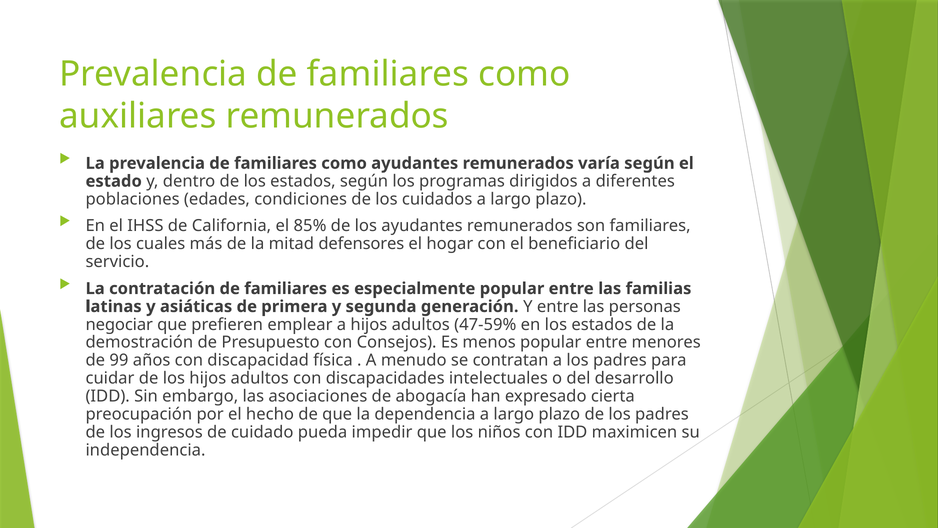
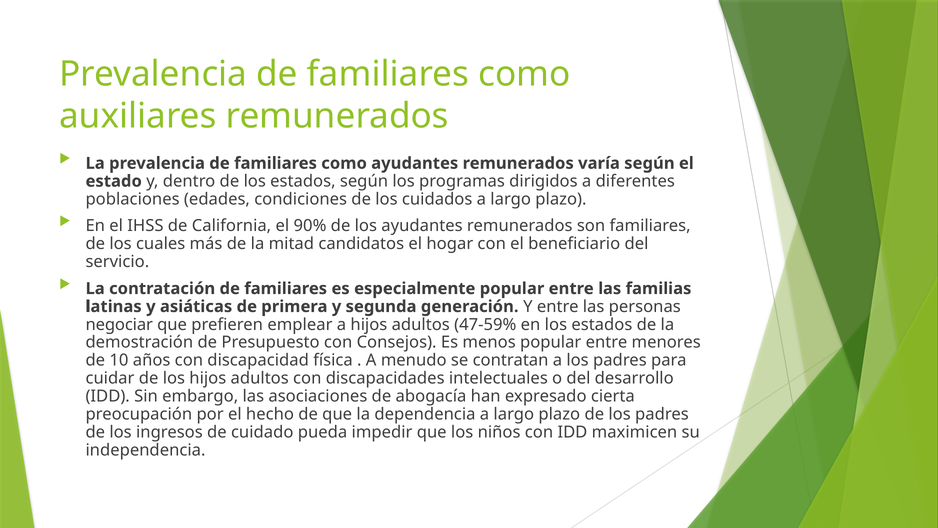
85%: 85% -> 90% (310, 226)
defensores: defensores -> candidatos (361, 244)
99: 99 -> 10 (119, 360)
